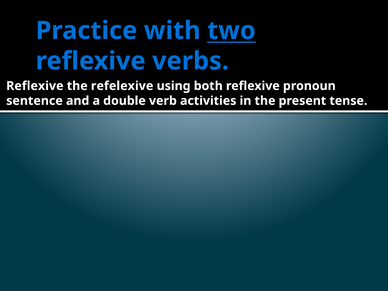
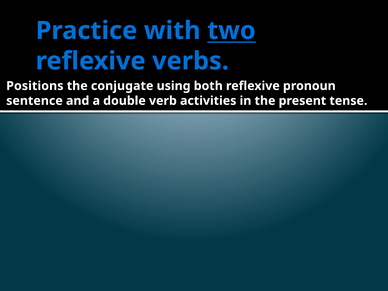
Reflexive: Reflexive -> Positions (35, 86)
refelexive: refelexive -> conjugate (122, 86)
